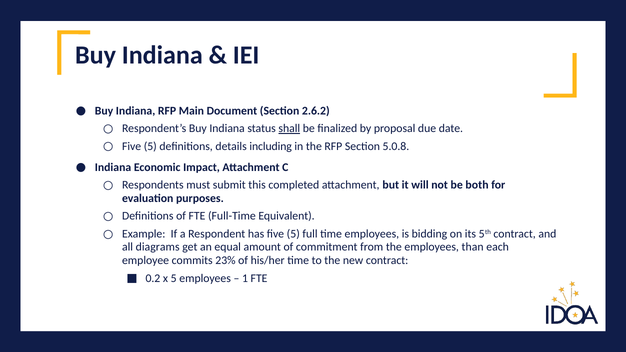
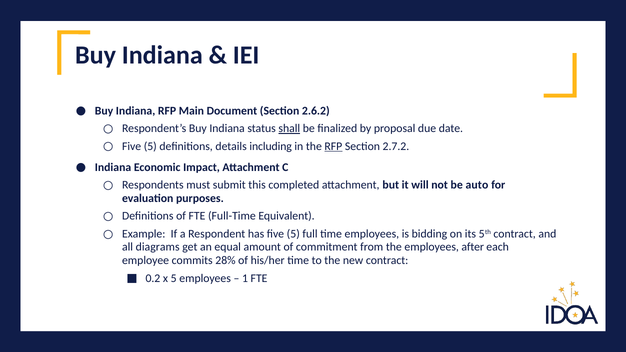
RFP underline: none -> present (333, 146)
5.0.8: 5.0.8 -> 2.7.2 (396, 146)
both: both -> auto (477, 185)
than: than -> after (473, 247)
23%: 23% -> 28% (225, 260)
